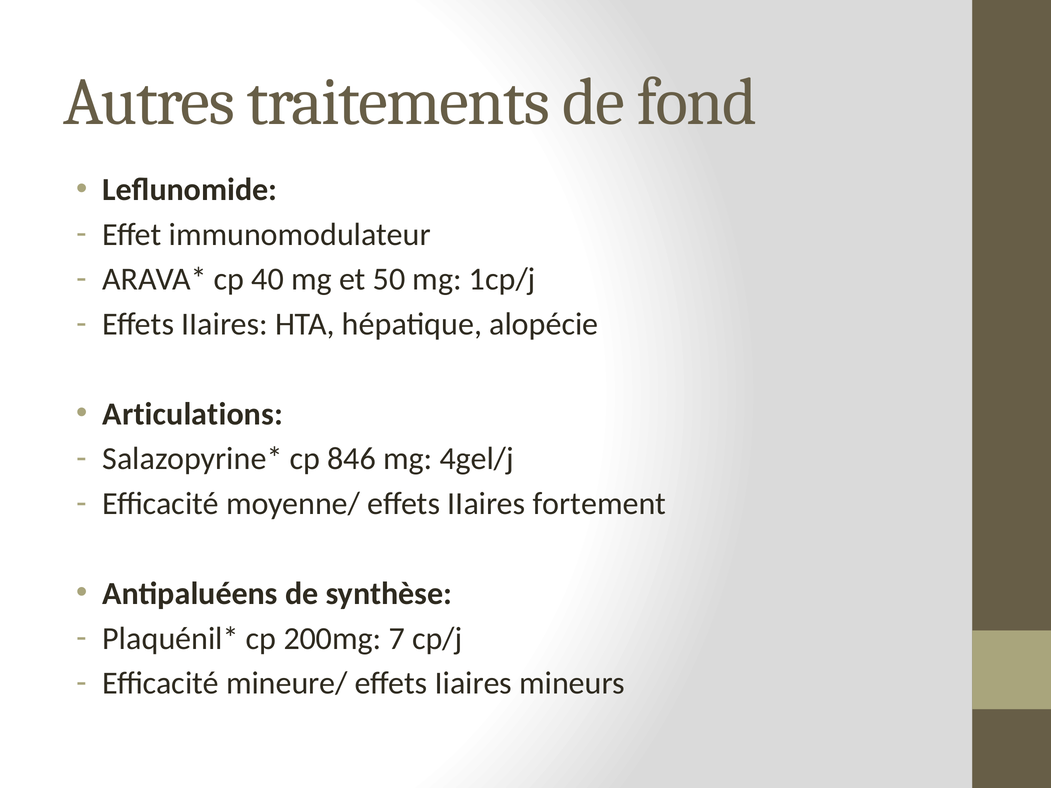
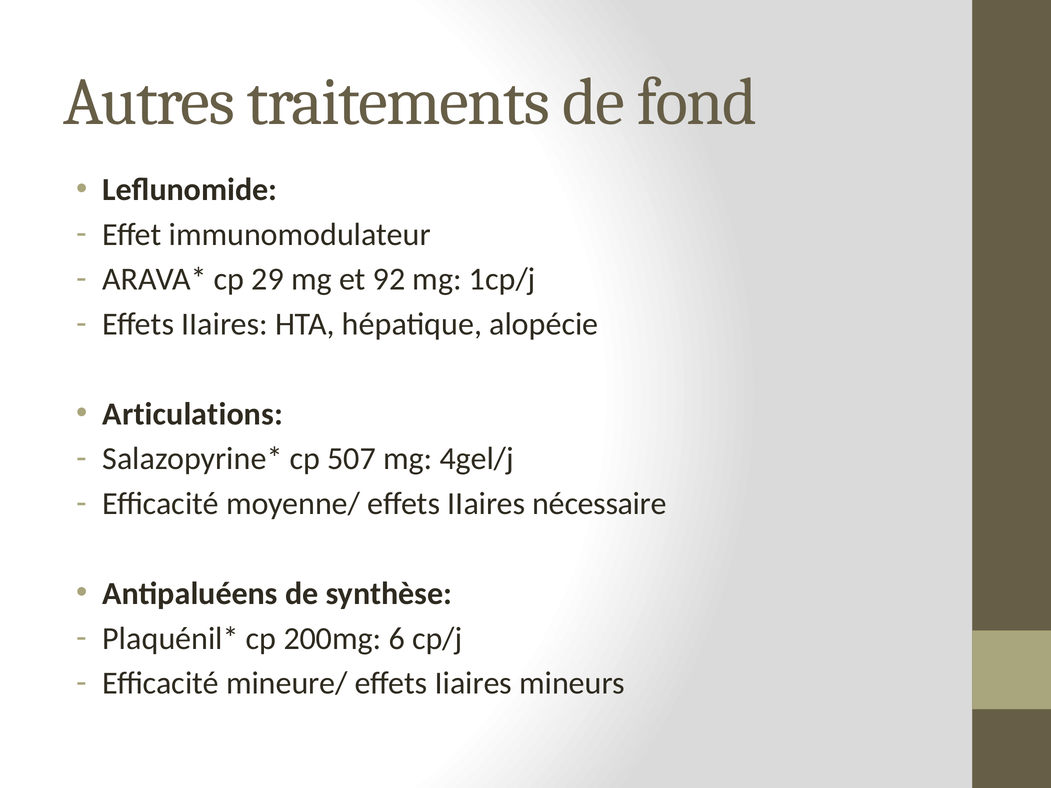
40: 40 -> 29 (268, 279)
50: 50 -> 92 (389, 279)
846: 846 -> 507 (352, 459)
fortement: fortement -> nécessaire (600, 504)
7: 7 -> 6 (397, 639)
